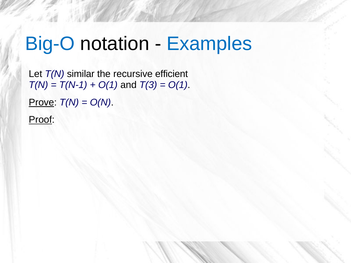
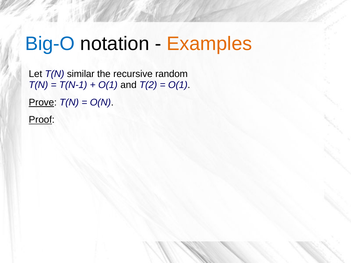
Examples colour: blue -> orange (209, 44)
efficient: efficient -> random (172, 74)
T(3: T(3 -> T(2 (148, 85)
